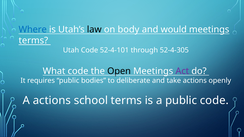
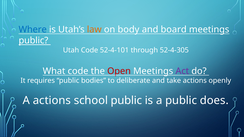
law colour: black -> orange (94, 30)
would: would -> board (174, 30)
terms: terms -> public (33, 41)
Open colour: black -> red (119, 71)
school terms: terms -> public (126, 101)
public code: code -> does (214, 101)
